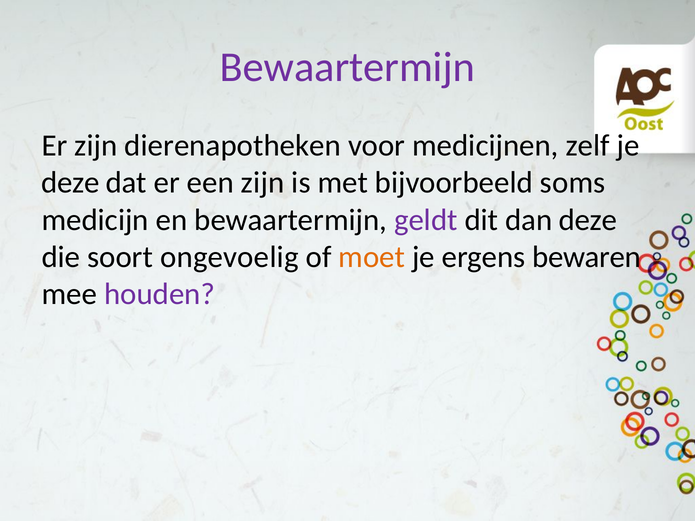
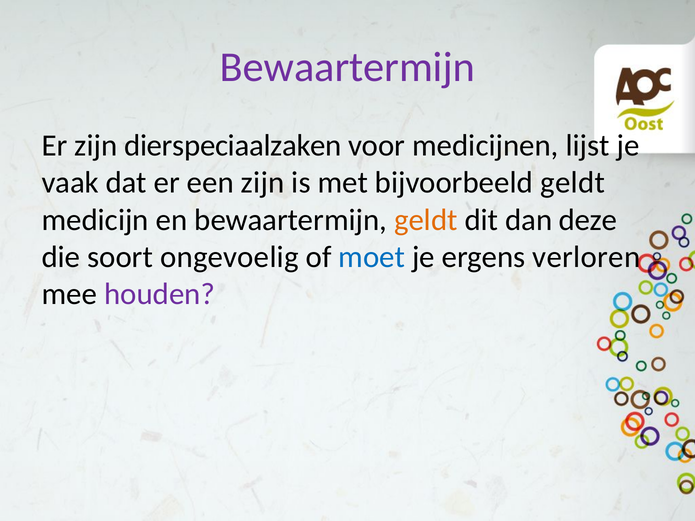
dierenapotheken: dierenapotheken -> dierspeciaalzaken (233, 146)
zelf: zelf -> lijst (588, 146)
deze: deze -> vaak (70, 183)
bijvoorbeeld soms: soms -> geldt (573, 183)
geldt colour: purple -> orange (426, 220)
moet colour: orange -> blue (372, 257)
bewaren: bewaren -> verloren (586, 257)
